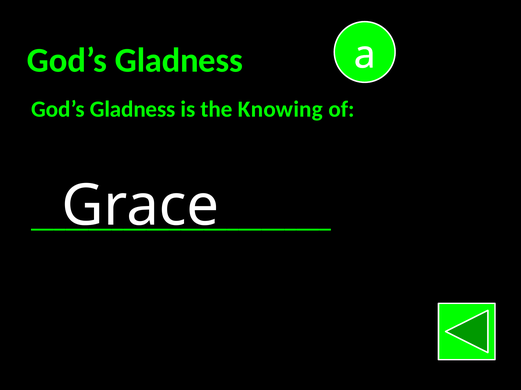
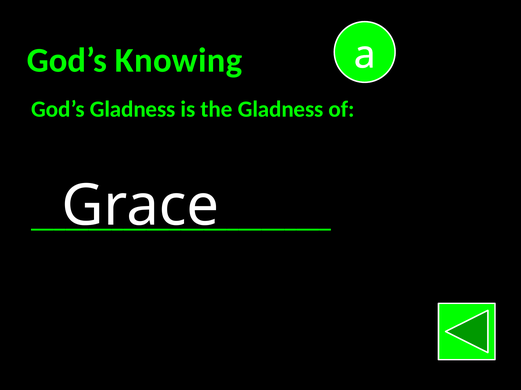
Gladness: Gladness -> Knowing (179, 61)
the Knowing: Knowing -> Gladness (281, 109)
